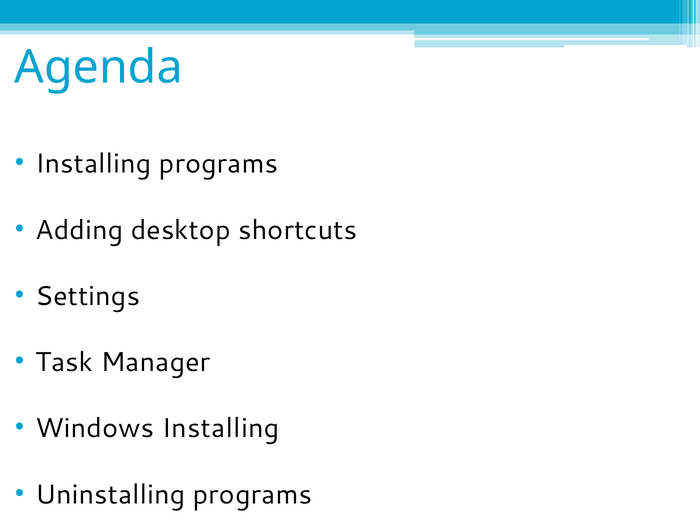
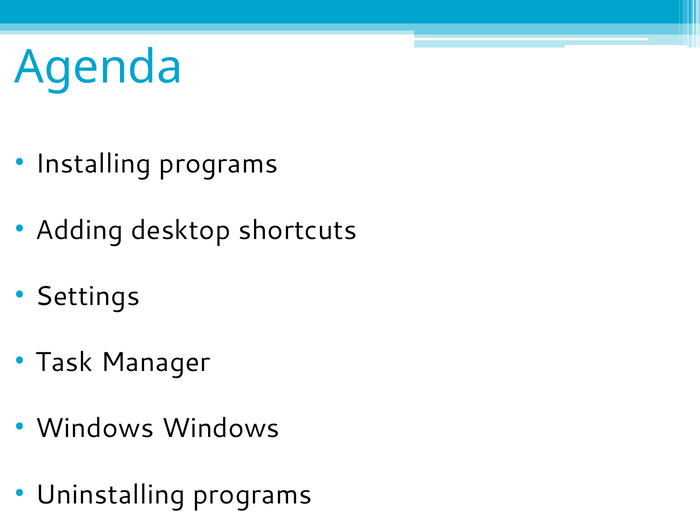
Windows Installing: Installing -> Windows (221, 428)
